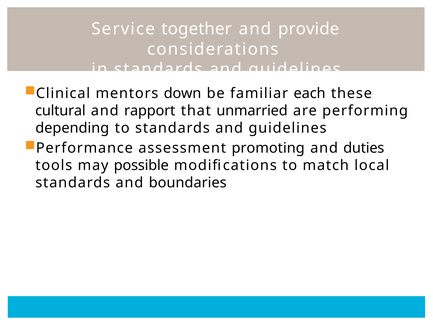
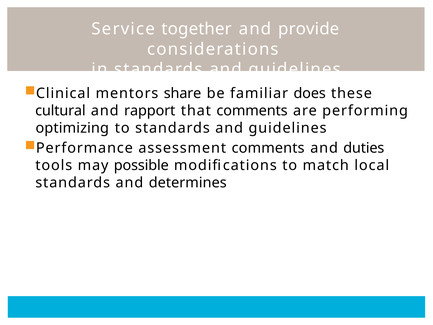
down: down -> share (183, 93)
each: each -> does (310, 93)
that unmarried: unmarried -> comments (252, 111)
depending: depending -> optimizing (72, 128)
assessment promoting: promoting -> comments (268, 148)
boundaries: boundaries -> determines (188, 183)
